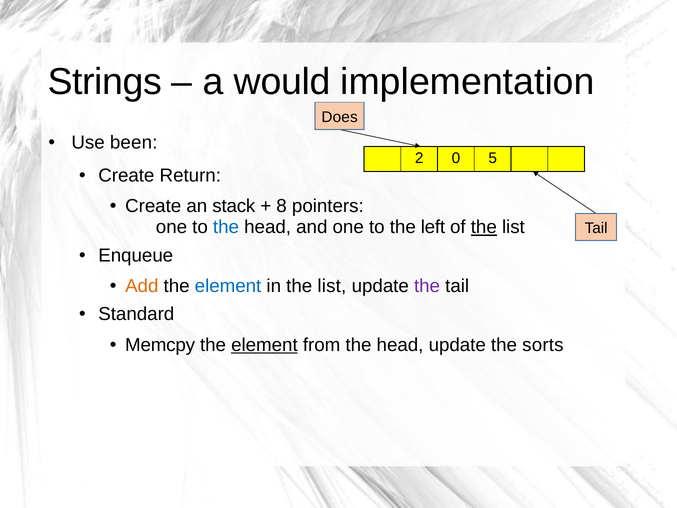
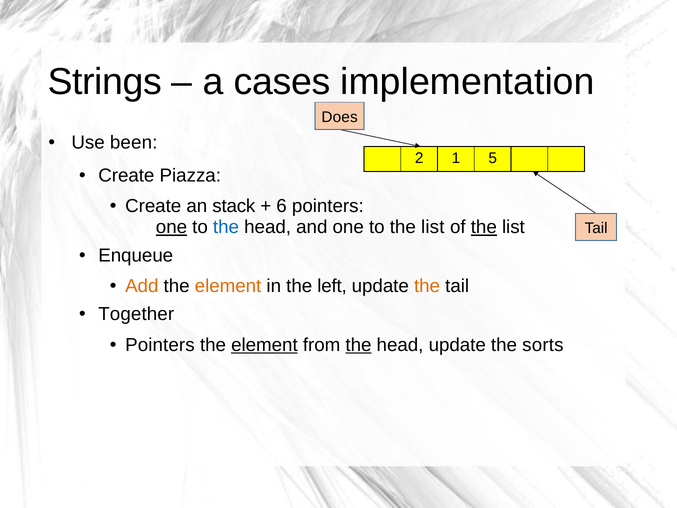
would: would -> cases (282, 82)
0: 0 -> 1 (456, 158)
Return: Return -> Piazza (190, 176)
8: 8 -> 6 (282, 206)
one underline: none -> present (171, 227)
to the left: left -> list (433, 227)
element colour: blue -> orange (228, 286)
in the list: list -> left (332, 286)
the colour: purple -> orange (427, 286)
Standard: Standard -> Together (136, 314)
Memcpy: Memcpy -> Pointers (160, 345)
the underline: none -> present (358, 345)
